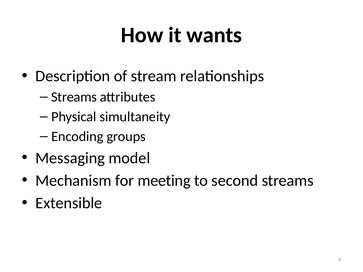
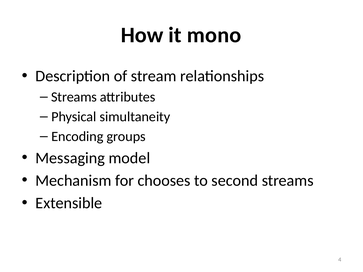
wants: wants -> mono (214, 35)
meeting: meeting -> chooses (164, 181)
